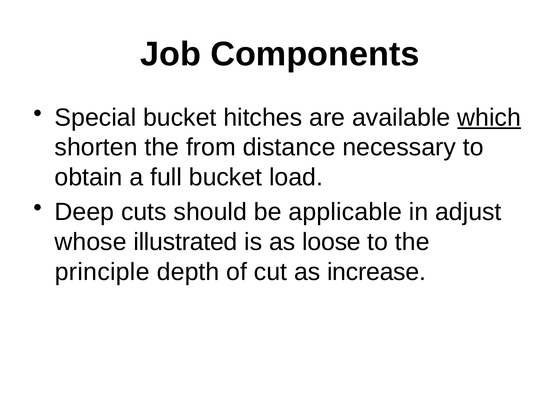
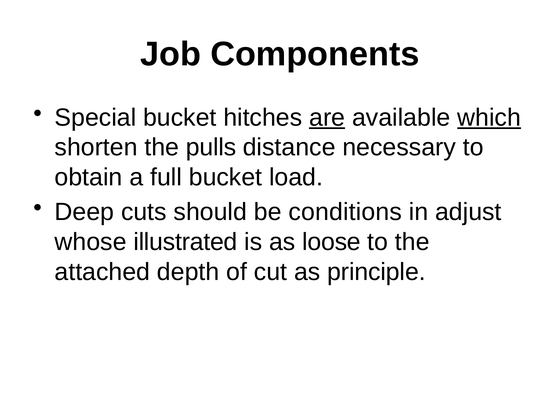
are underline: none -> present (327, 117)
from: from -> pulls (211, 147)
applicable: applicable -> conditions (345, 212)
principle: principle -> attached (102, 272)
increase: increase -> principle (376, 272)
